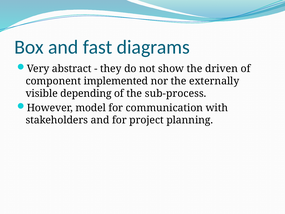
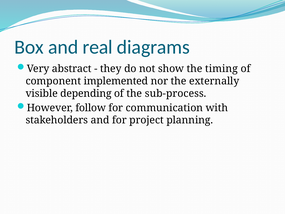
fast: fast -> real (98, 47)
driven: driven -> timing (221, 69)
model: model -> follow (91, 108)
